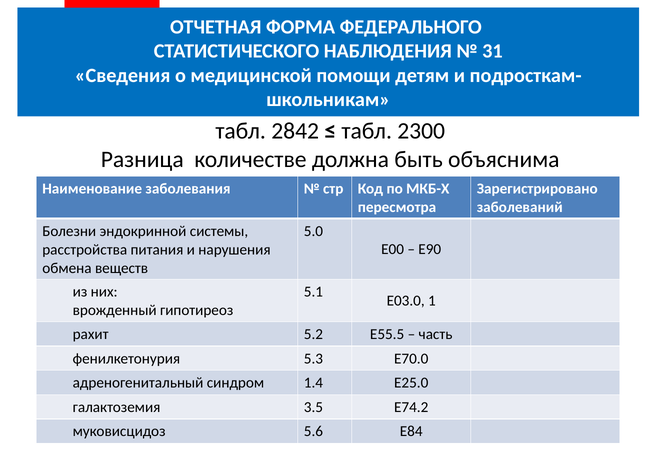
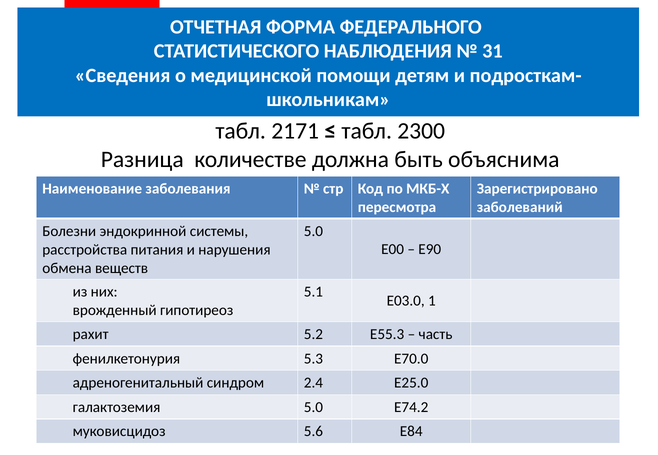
2842: 2842 -> 2171 (295, 131)
Е55.5: Е55.5 -> Е55.3 (387, 335)
1.4: 1.4 -> 2.4 (313, 383)
галактоземия 3.5: 3.5 -> 5.0 (313, 408)
